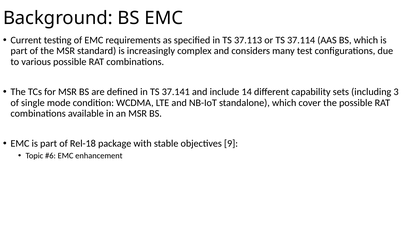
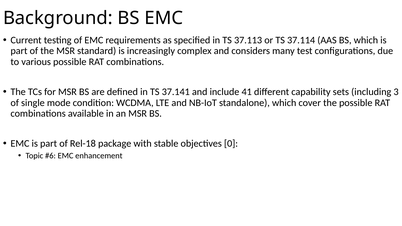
14: 14 -> 41 (247, 92)
9: 9 -> 0 (231, 144)
